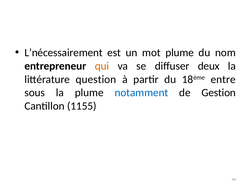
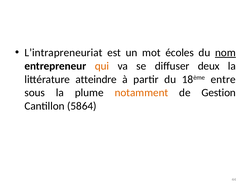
L’nécessairement: L’nécessairement -> L’intrapreneuriat (63, 53)
mot plume: plume -> écoles (180, 53)
nom underline: none -> present (225, 53)
question: question -> atteindre (96, 79)
notamment colour: blue -> orange (141, 93)
1155: 1155 -> 5864 (82, 106)
